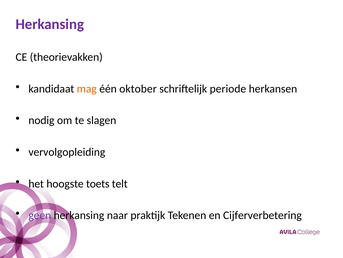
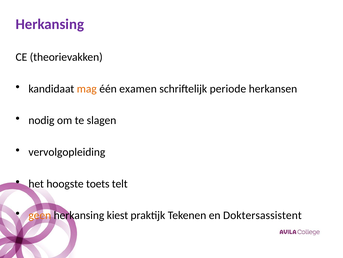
oktober: oktober -> examen (138, 89)
geen colour: purple -> orange (40, 215)
naar: naar -> kiest (117, 215)
Cijferverbetering: Cijferverbetering -> Doktersassistent (262, 215)
